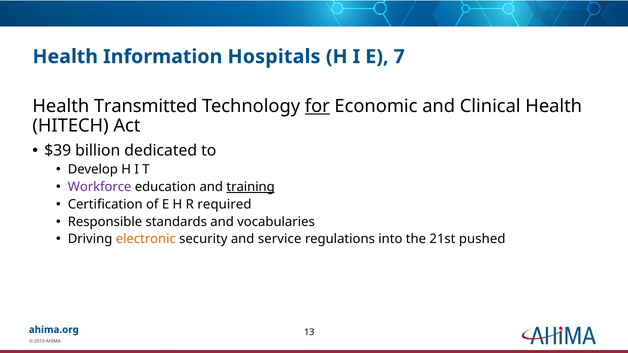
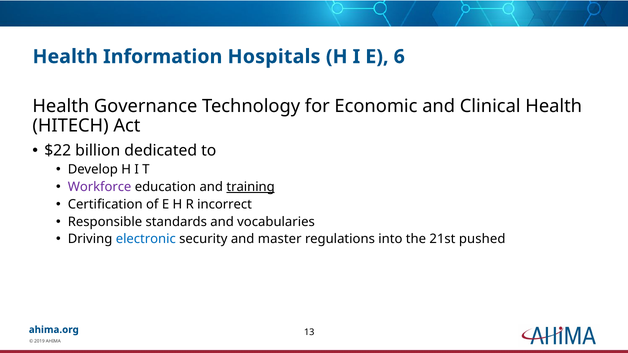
7: 7 -> 6 (399, 57)
Transmitted: Transmitted -> Governance (146, 106)
for underline: present -> none (317, 106)
$39: $39 -> $22 (58, 151)
required: required -> incorrect (225, 204)
electronic colour: orange -> blue (146, 239)
service: service -> master (280, 239)
